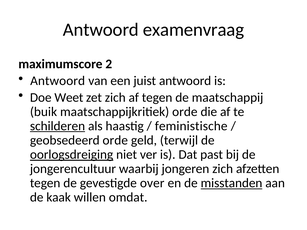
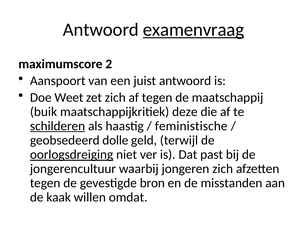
examenvraag underline: none -> present (194, 30)
Antwoord: Antwoord -> Aanspoort (58, 81)
maatschappijkritiek orde: orde -> deze (185, 112)
geobsedeerd orde: orde -> dolle (115, 140)
over: over -> bron (152, 183)
misstanden underline: present -> none (232, 183)
